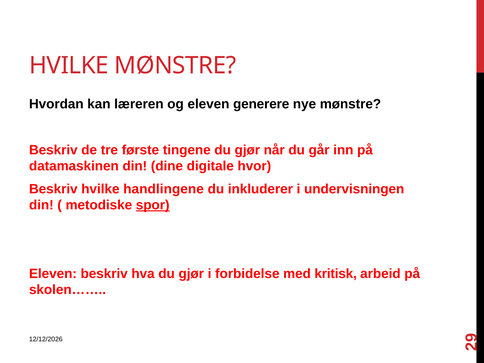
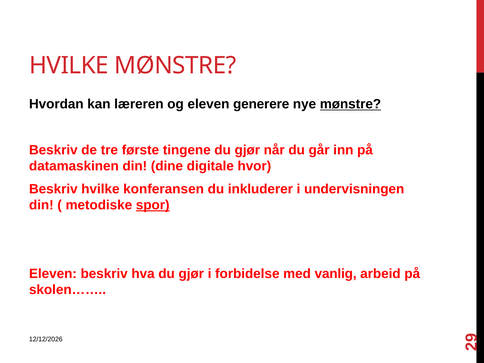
mønstre underline: none -> present (350, 104)
handlingene: handlingene -> konferansen (164, 189)
kritisk: kritisk -> vanlig (336, 274)
